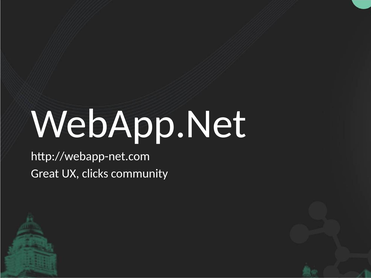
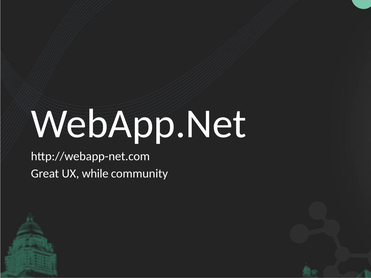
clicks: clicks -> while (95, 174)
